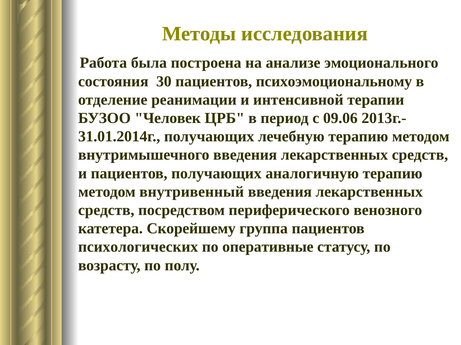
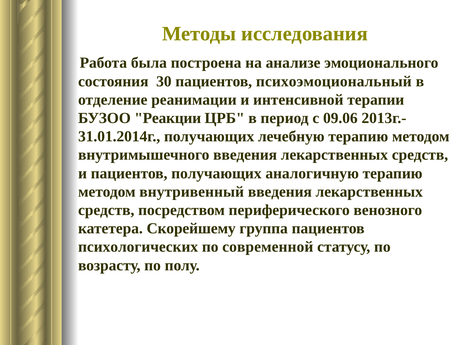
психоэмоциональному: психоэмоциональному -> психоэмоциональный (334, 81)
Человек: Человек -> Реакции (168, 118)
оперативные: оперативные -> современной (268, 247)
